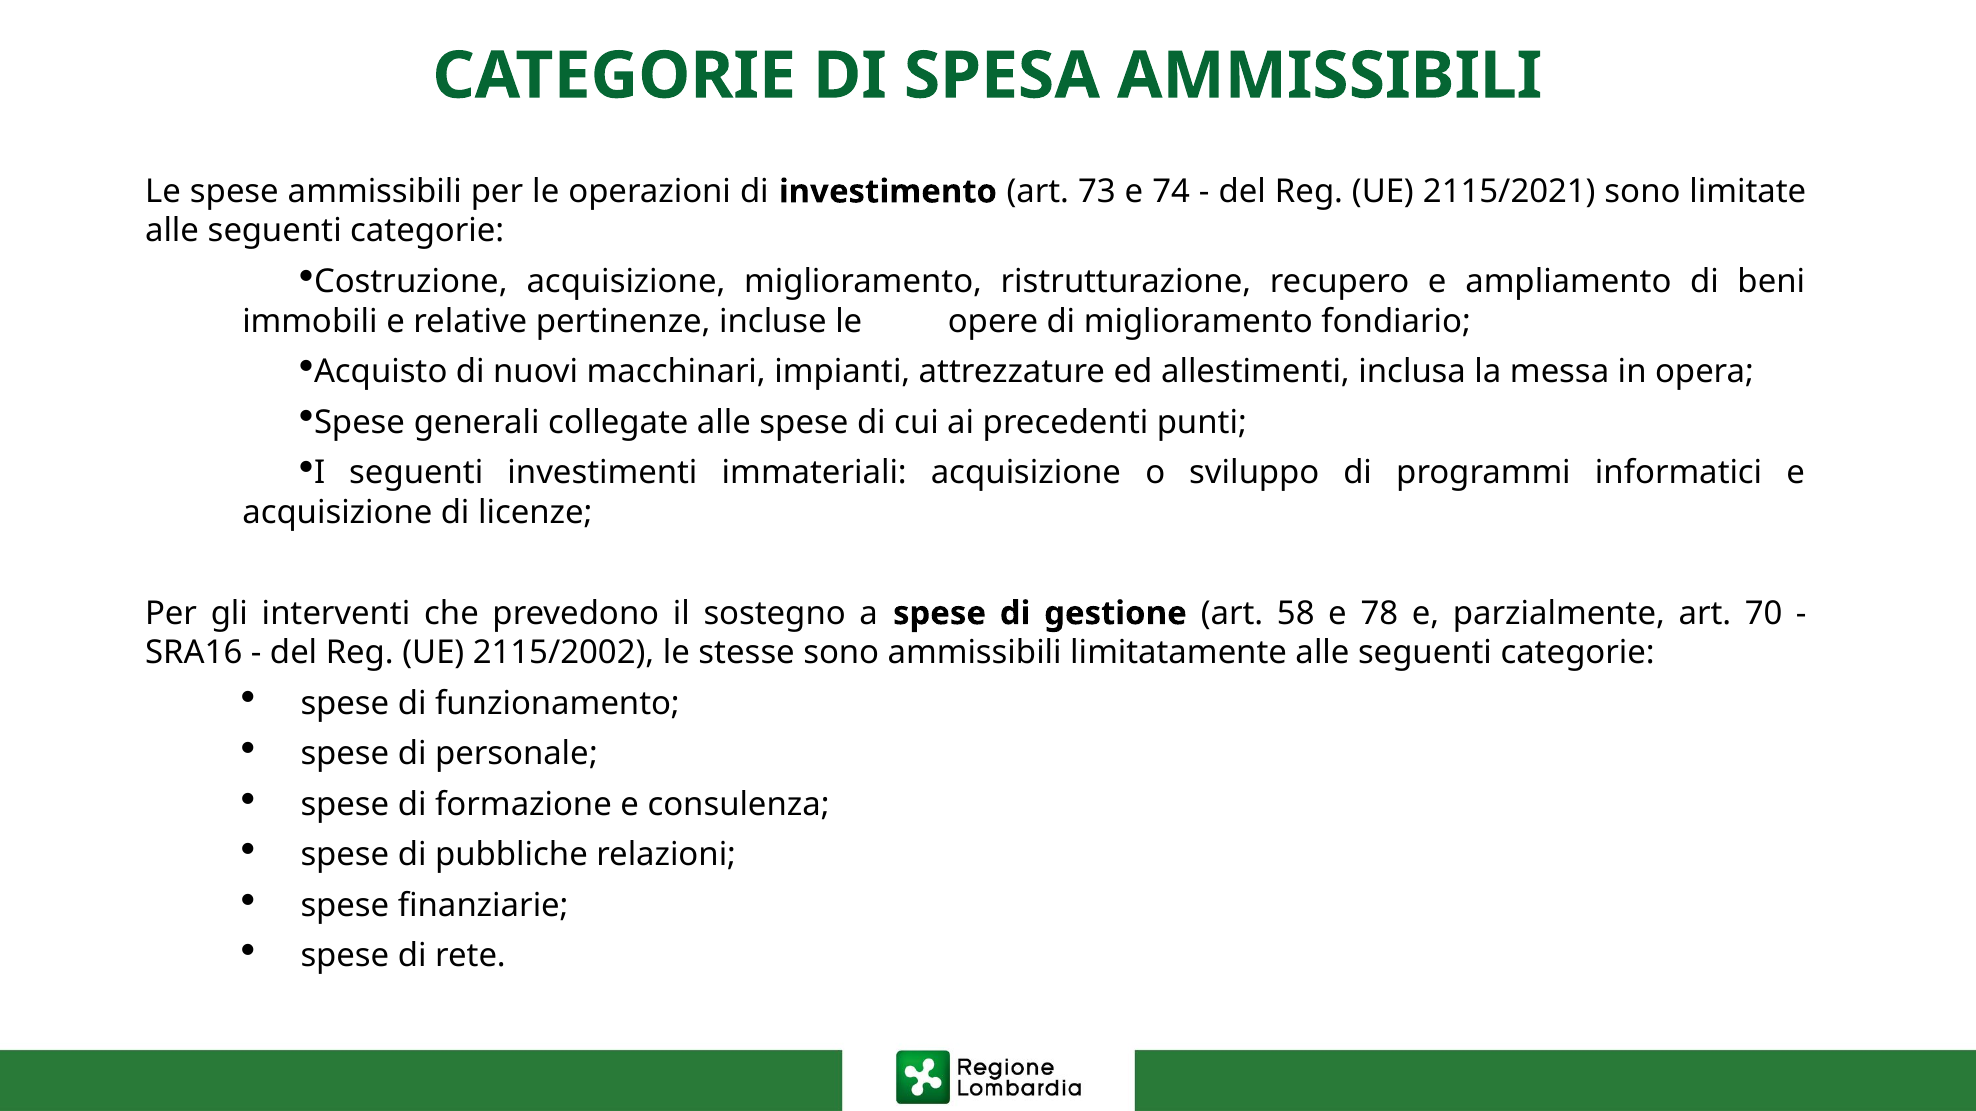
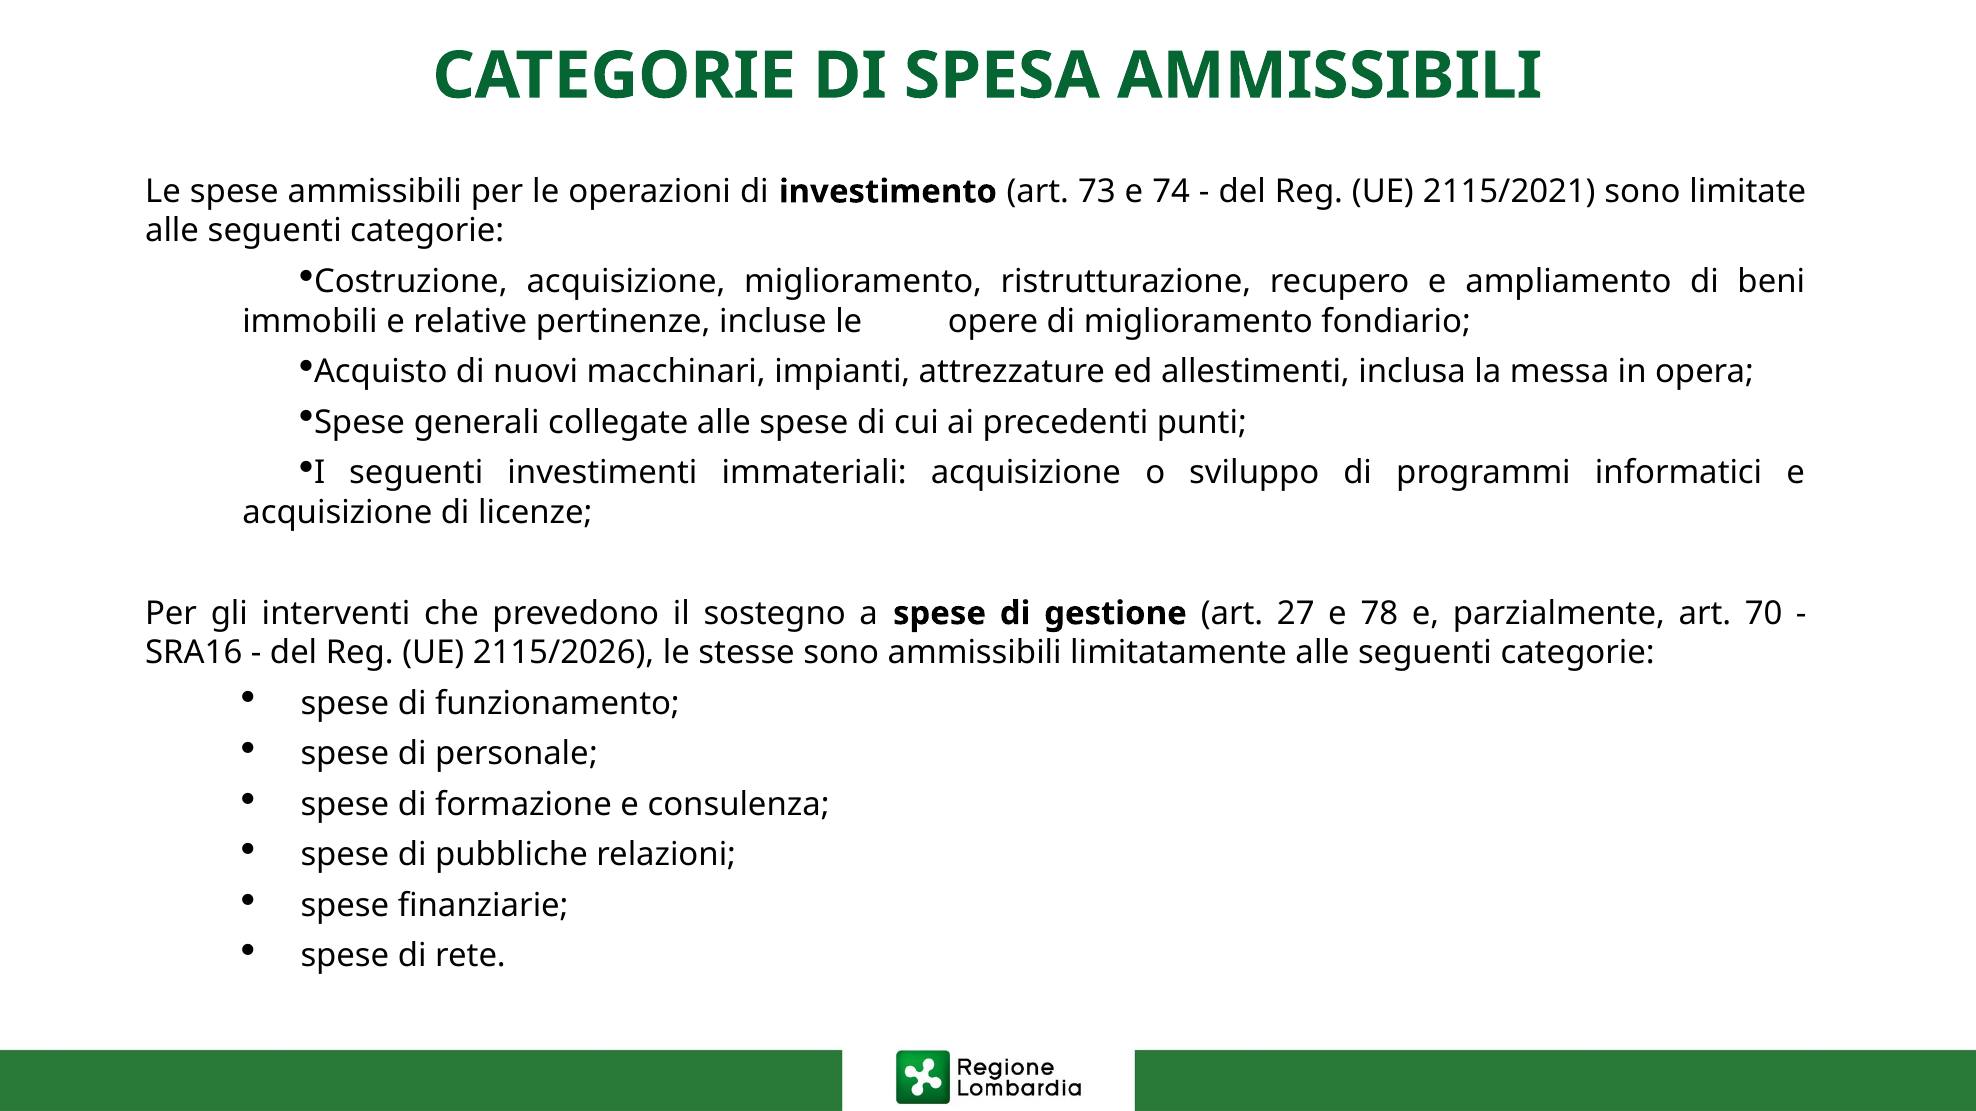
58: 58 -> 27 (1296, 614)
2115/2002: 2115/2002 -> 2115/2026 (564, 653)
